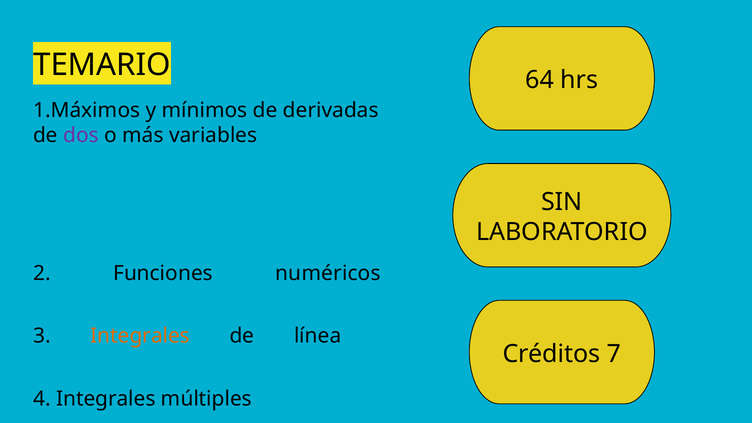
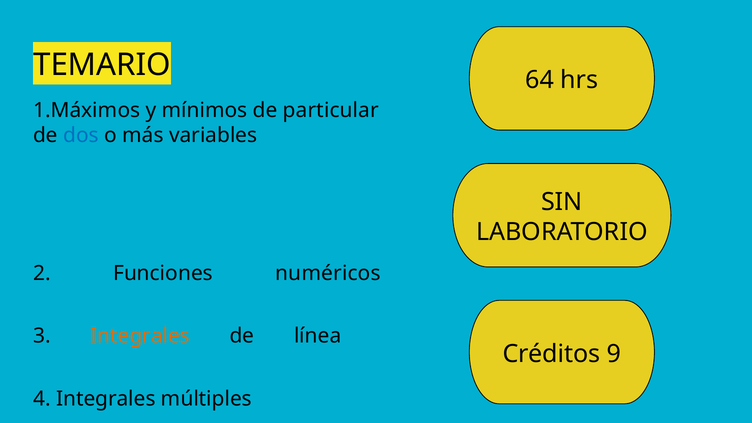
derivadas: derivadas -> particular (331, 110)
dos colour: purple -> blue (81, 135)
7: 7 -> 9 (614, 354)
